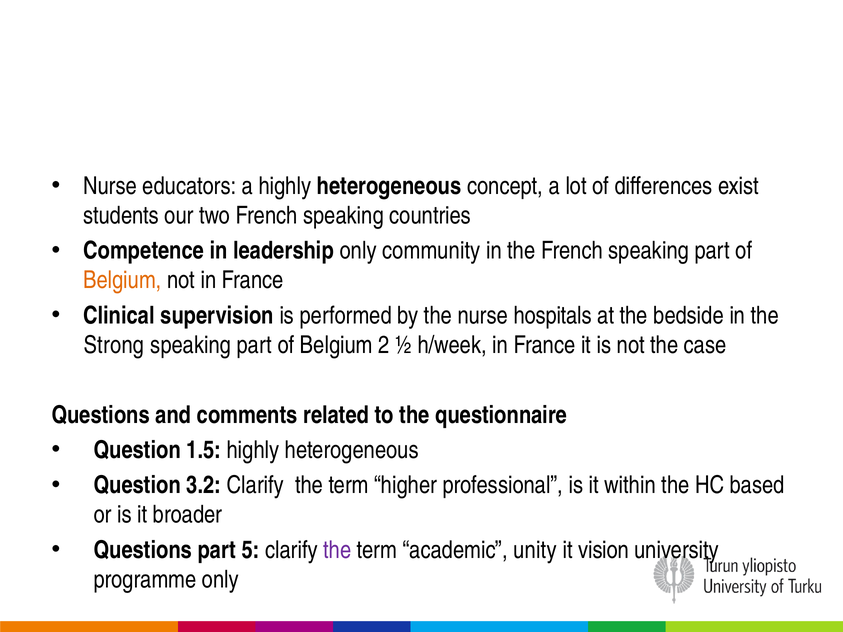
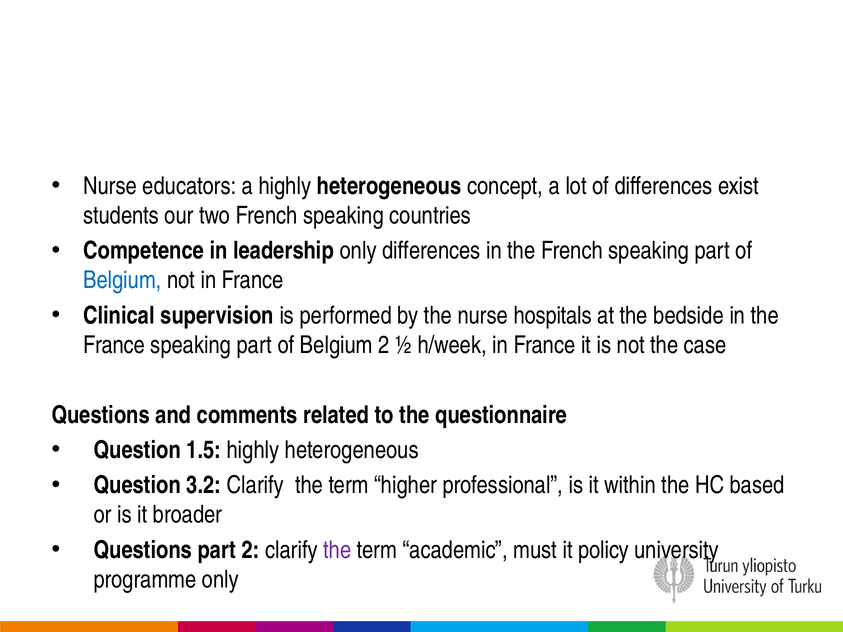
only community: community -> differences (431, 251)
Belgium colour: orange -> blue (122, 280)
Strong: Strong -> France (114, 345)
part 5: 5 -> 2 (251, 550)
unity: unity -> must (535, 550)
vision: vision -> policy (604, 550)
